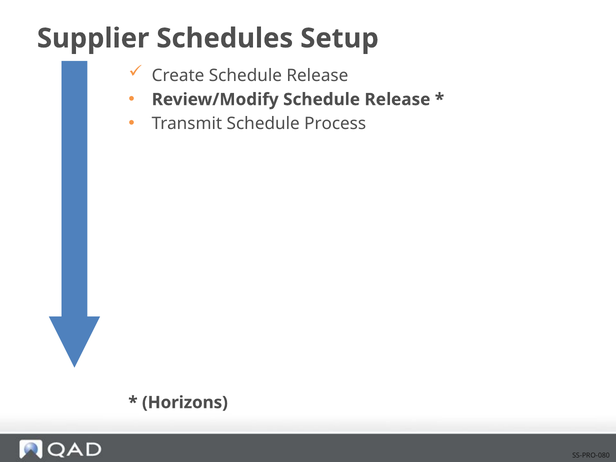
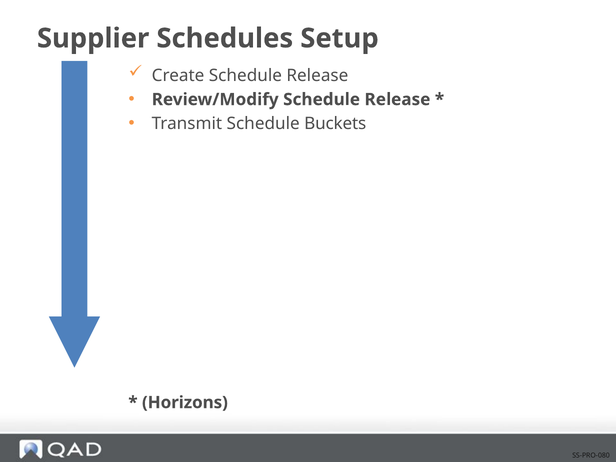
Process: Process -> Buckets (335, 123)
